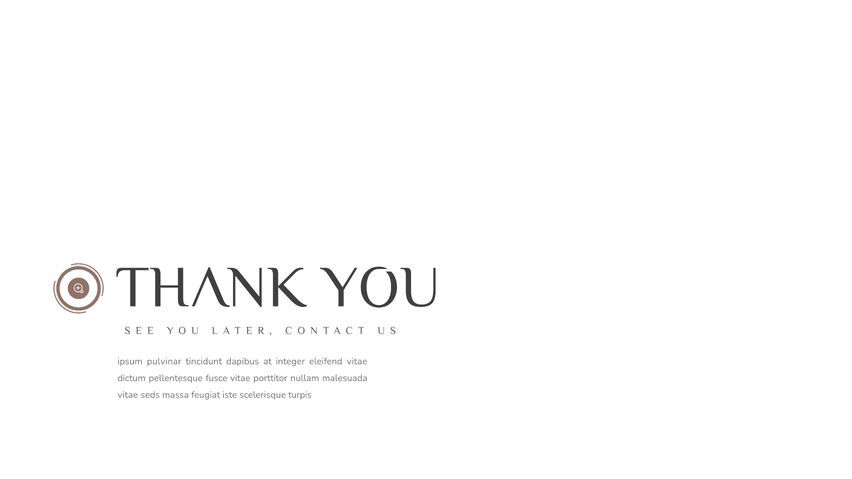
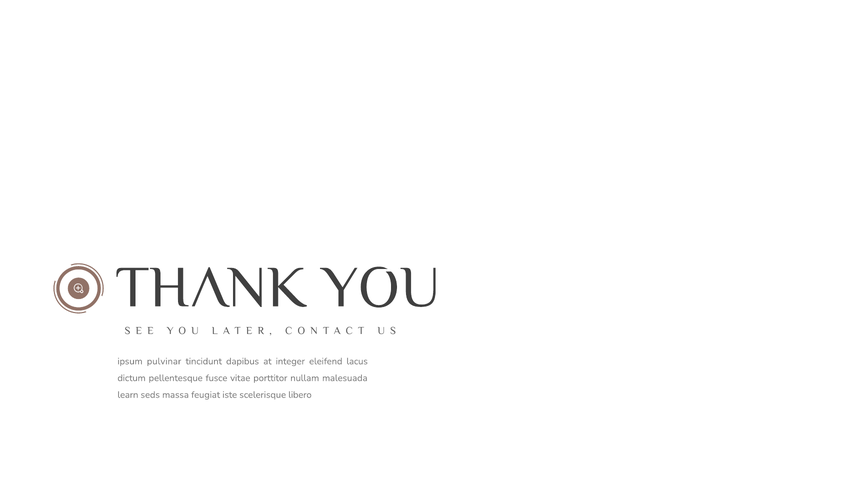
eleifend vitae: vitae -> lacus (357, 361)
vitae: vitae -> learn (128, 395)
turpis: turpis -> libero (300, 395)
